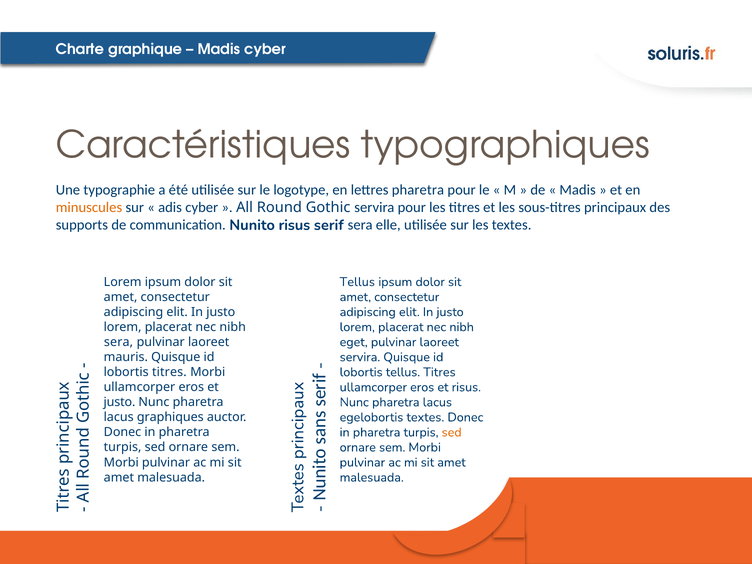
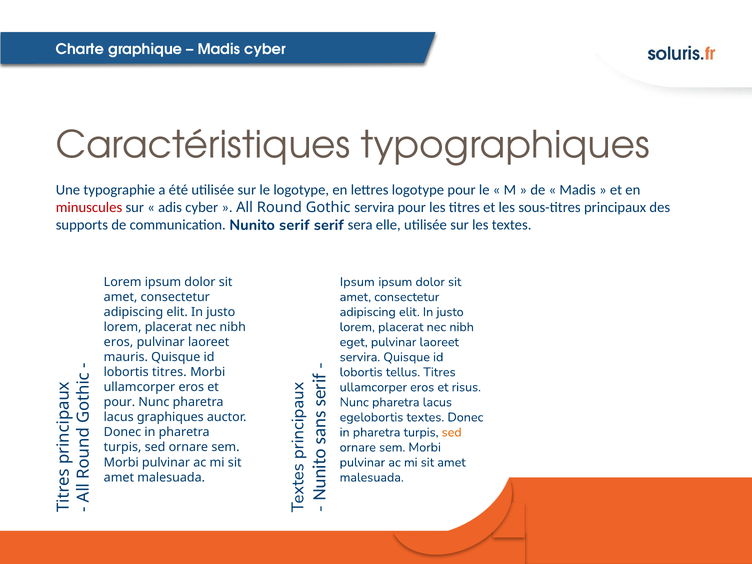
lettres pharetra: pharetra -> logotype (418, 190)
minuscules colour: orange -> red (89, 208)
Nunito risus: risus -> serif (294, 225)
Tellus: Tellus -> Ipsum (357, 282)
sera: sera -> eros (119, 342)
justo: justo -> pour (119, 402)
